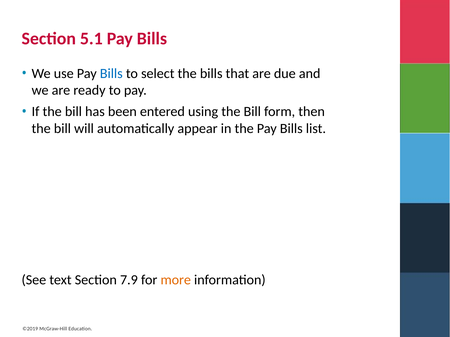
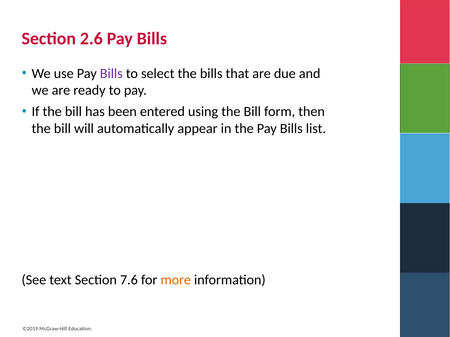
5.1: 5.1 -> 2.6 (91, 39)
Bills colour: blue -> purple (111, 74)
7.9: 7.9 -> 7.6 (129, 280)
